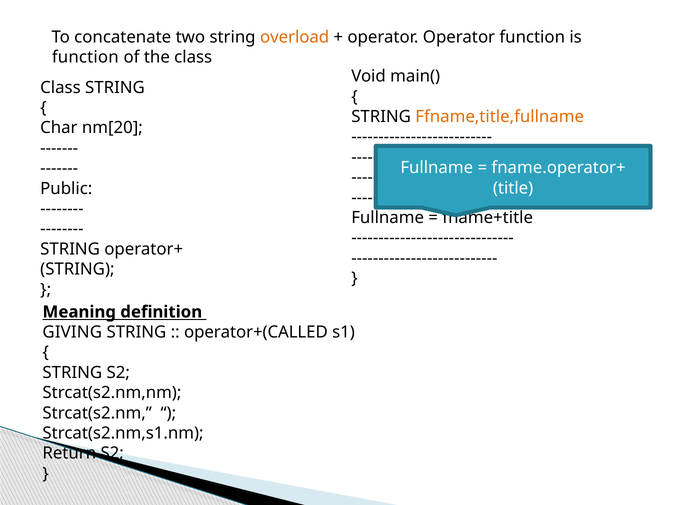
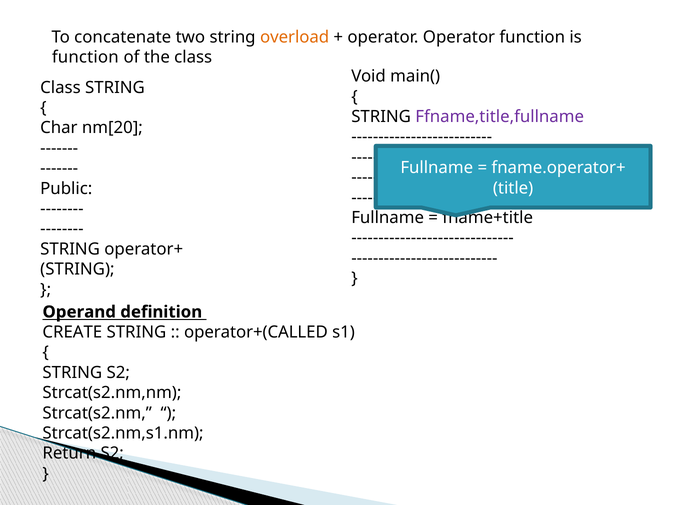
Ffname,title,fullname colour: orange -> purple (500, 117)
Meaning: Meaning -> Operand (79, 312)
GIVING: GIVING -> CREATE (72, 332)
